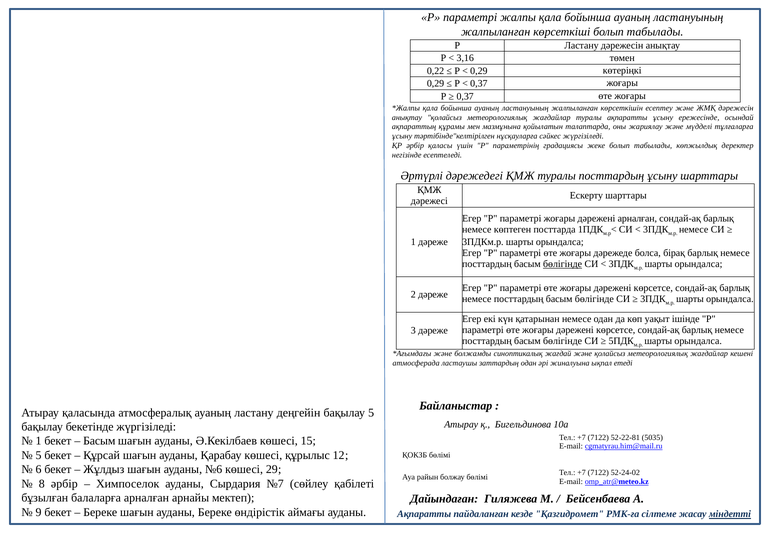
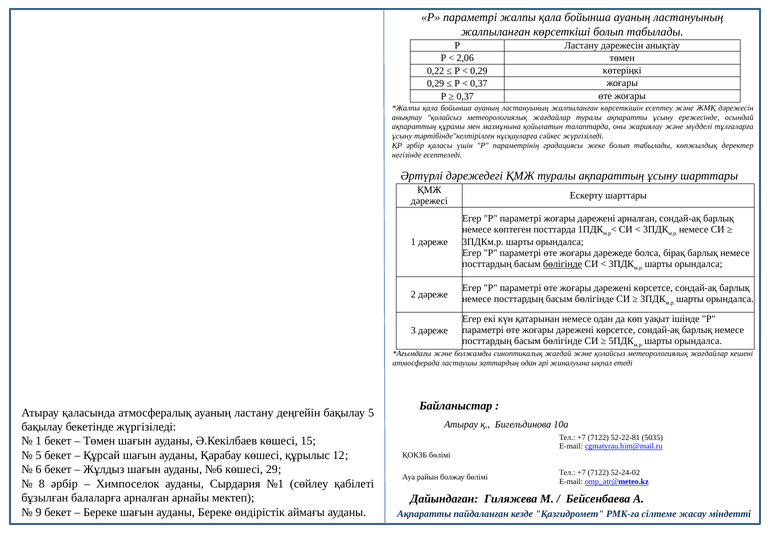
3,16: 3,16 -> 2,06 (465, 58)
туралы посттардың: посттардың -> ақпараттың (611, 176)
Басым: Басым -> Төмен (99, 441)
№7: №7 -> №1 (275, 484)
міндетті underline: present -> none (730, 514)
